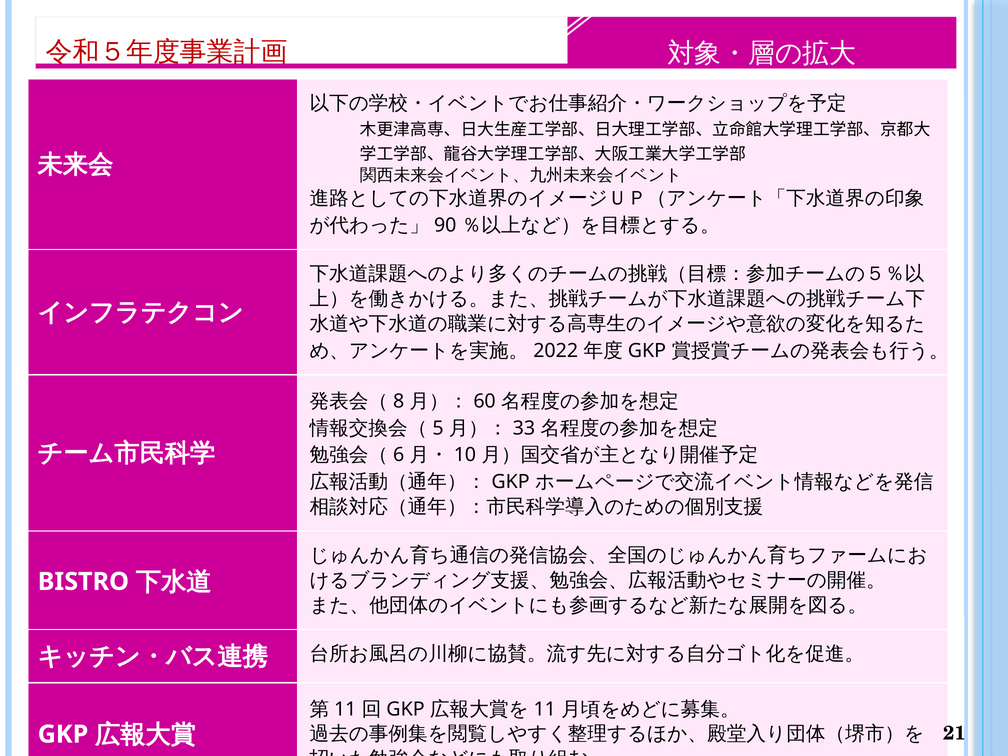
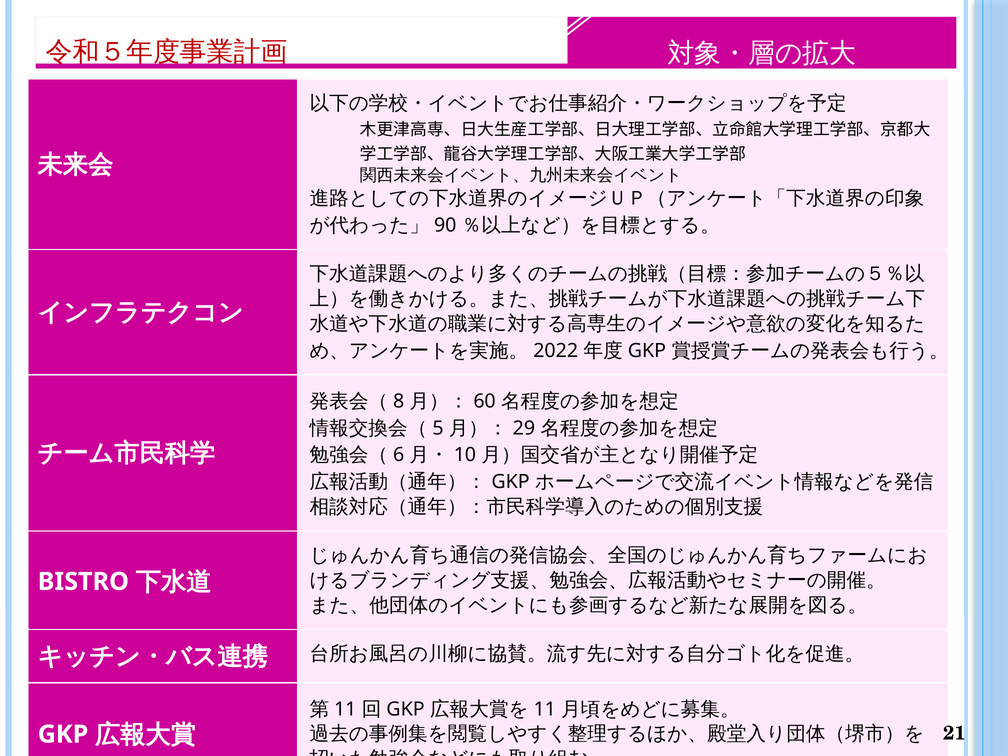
33: 33 -> 29 (524, 428)
